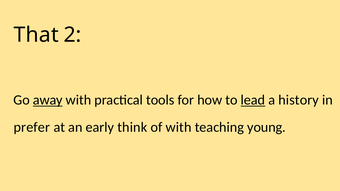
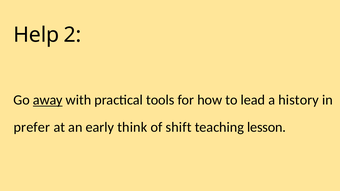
That: That -> Help (36, 35)
lead underline: present -> none (253, 100)
of with: with -> shift (179, 127)
young: young -> lesson (267, 127)
